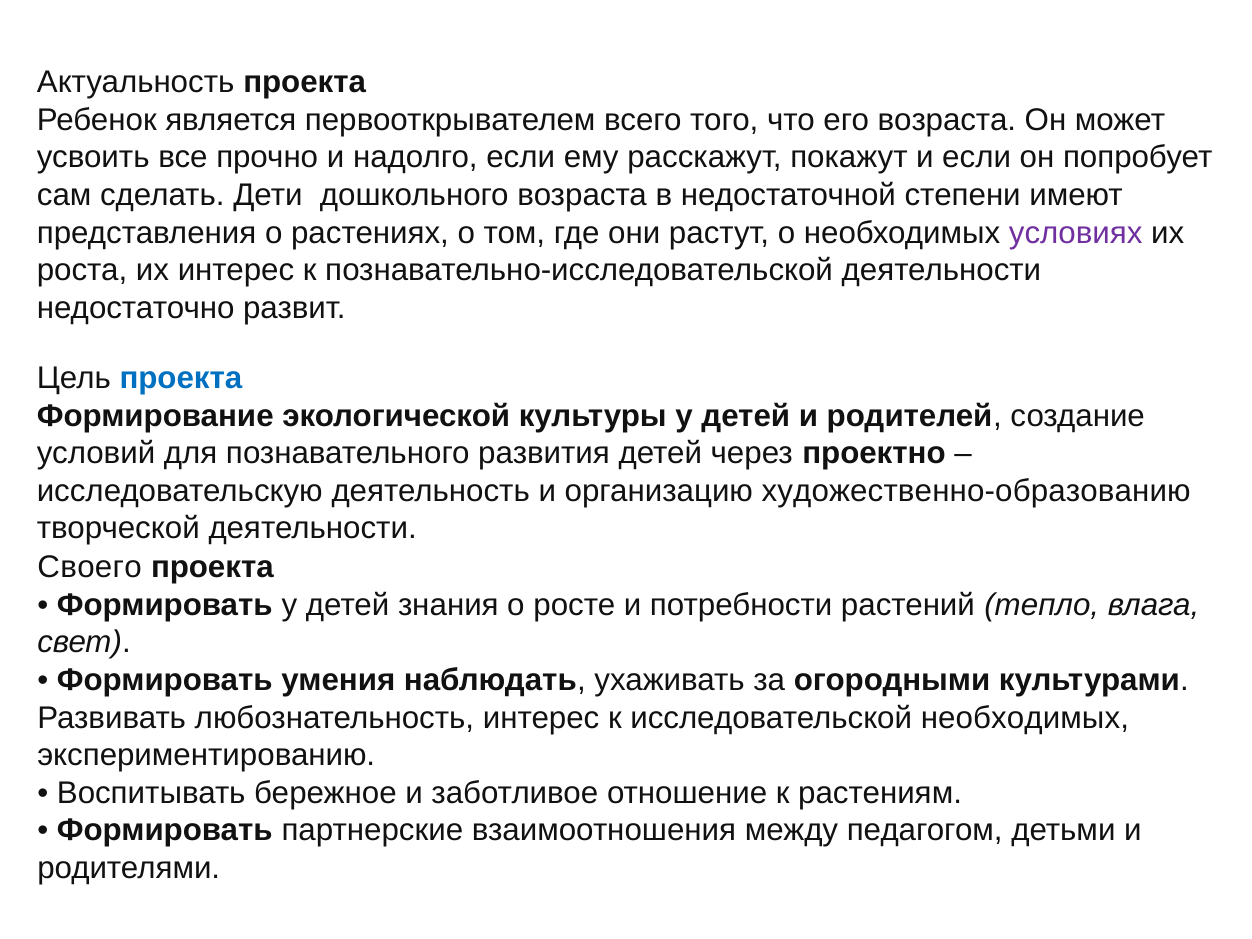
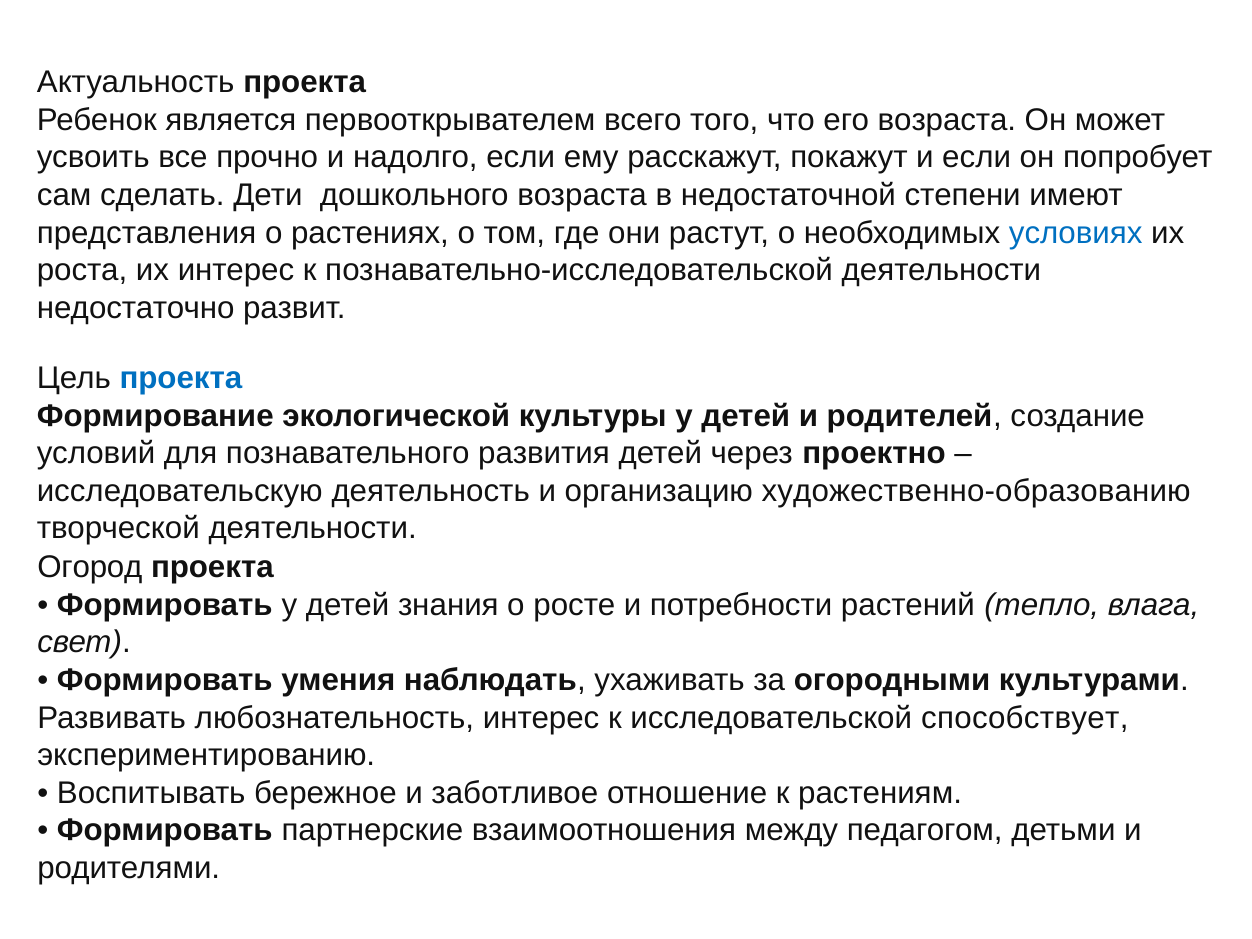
условиях colour: purple -> blue (1076, 233)
Своего: Своего -> Огород (90, 568)
исследовательской необходимых: необходимых -> способствует (1025, 718)
